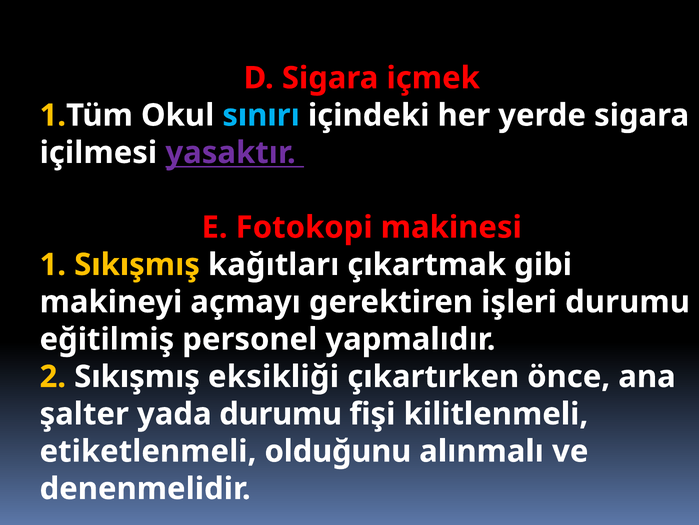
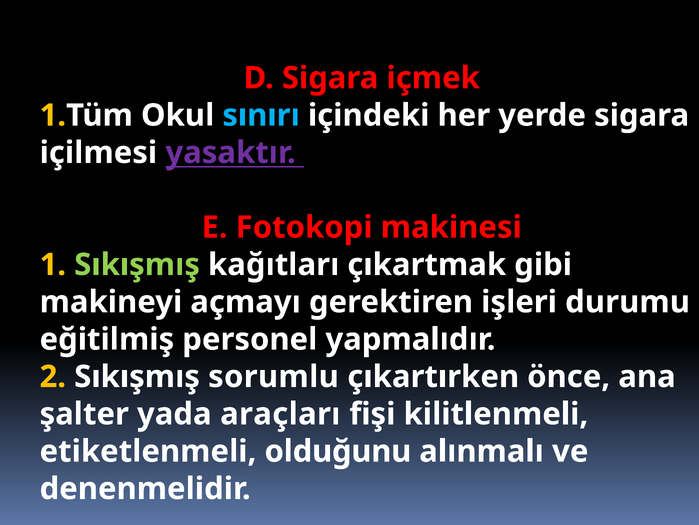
Sıkışmış colour: yellow -> light green (137, 264)
eksikliği: eksikliği -> sorumlu (273, 376)
yada durumu: durumu -> araçları (280, 414)
